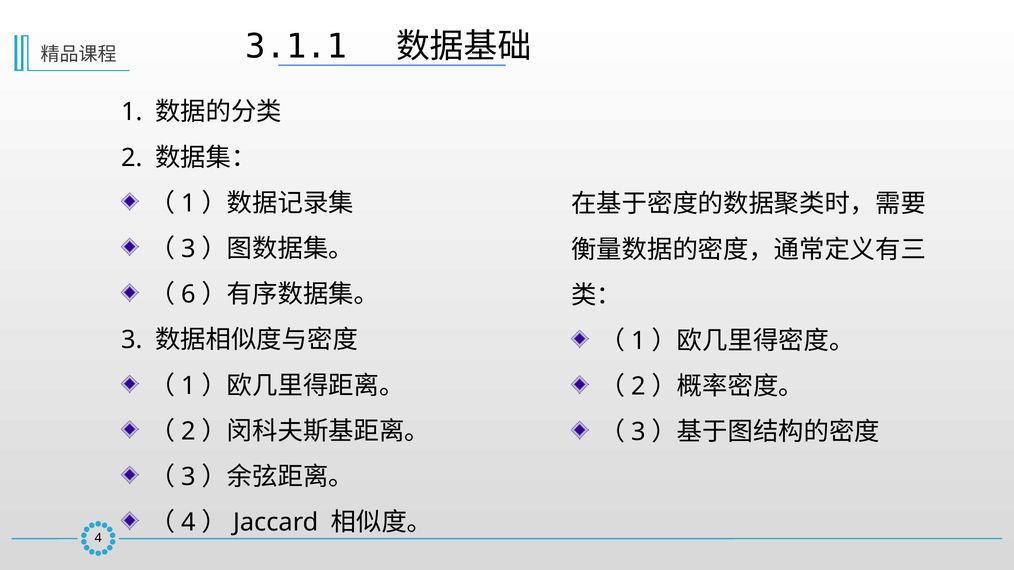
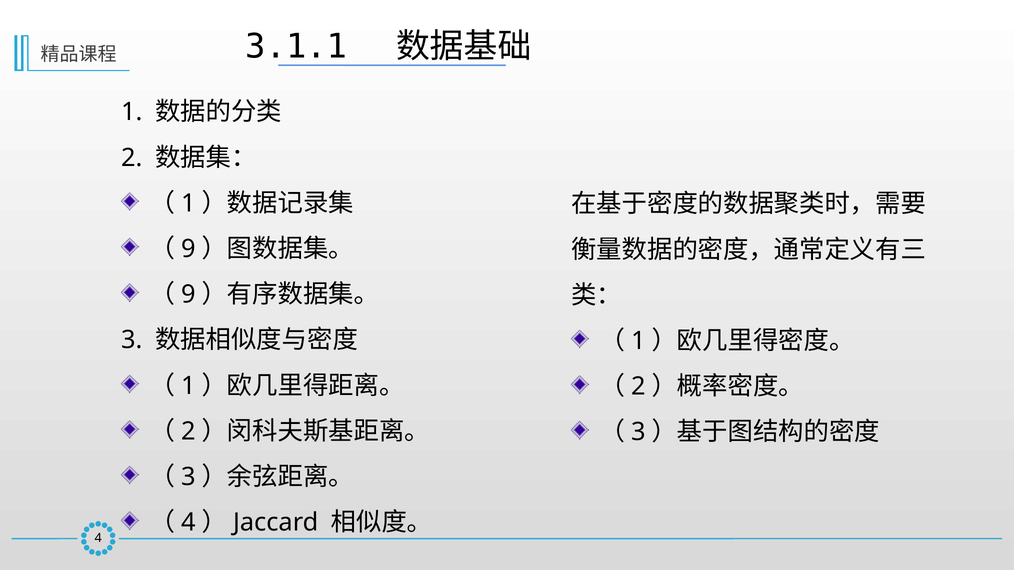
3: 3 -> 9 (188, 249)
6: 6 -> 9 (188, 295)
